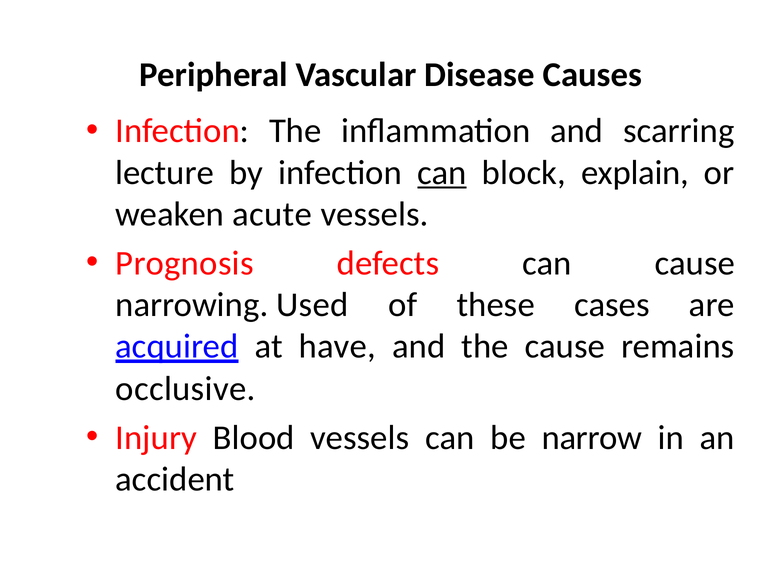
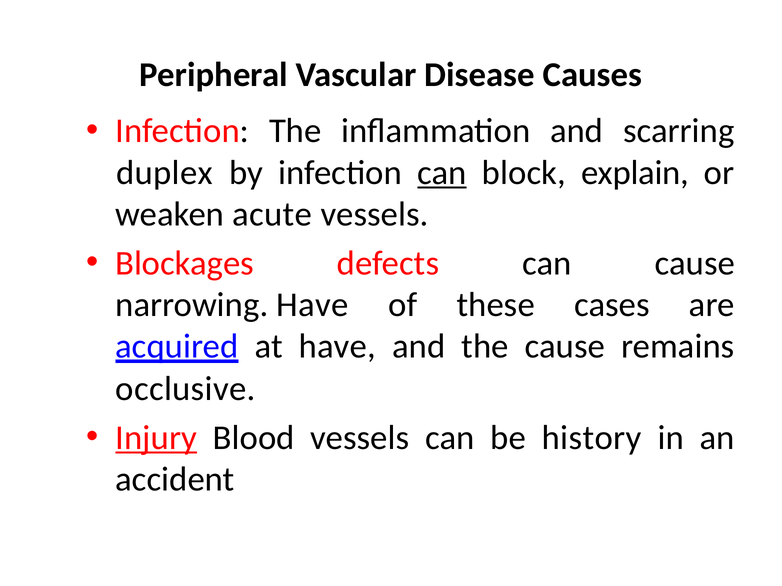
lecture: lecture -> duplex (164, 173)
Prognosis: Prognosis -> Blockages (185, 263)
narrowing Used: Used -> Have (313, 305)
Injury underline: none -> present (156, 438)
narrow: narrow -> history (592, 438)
